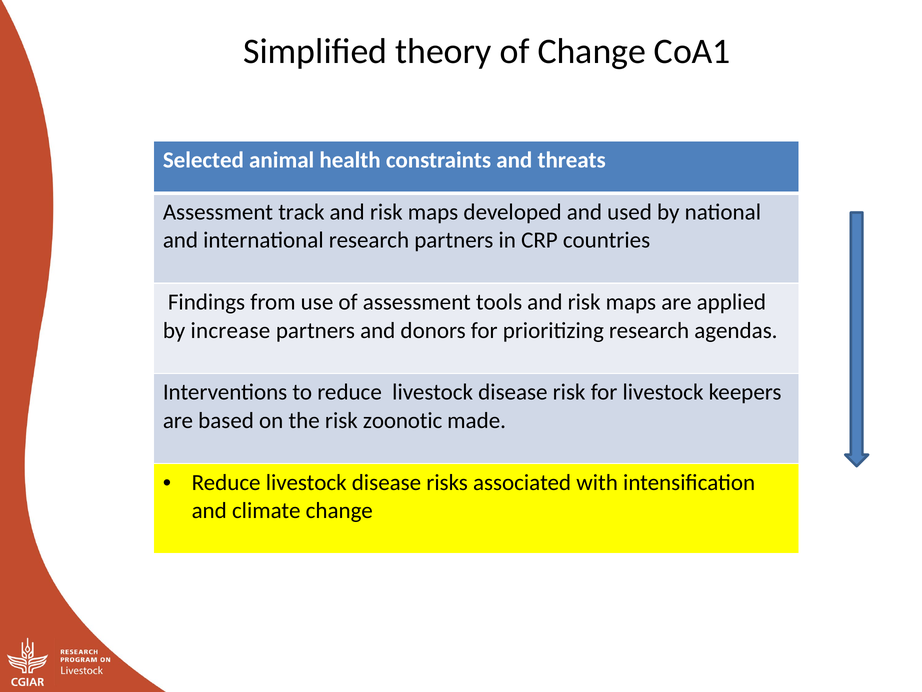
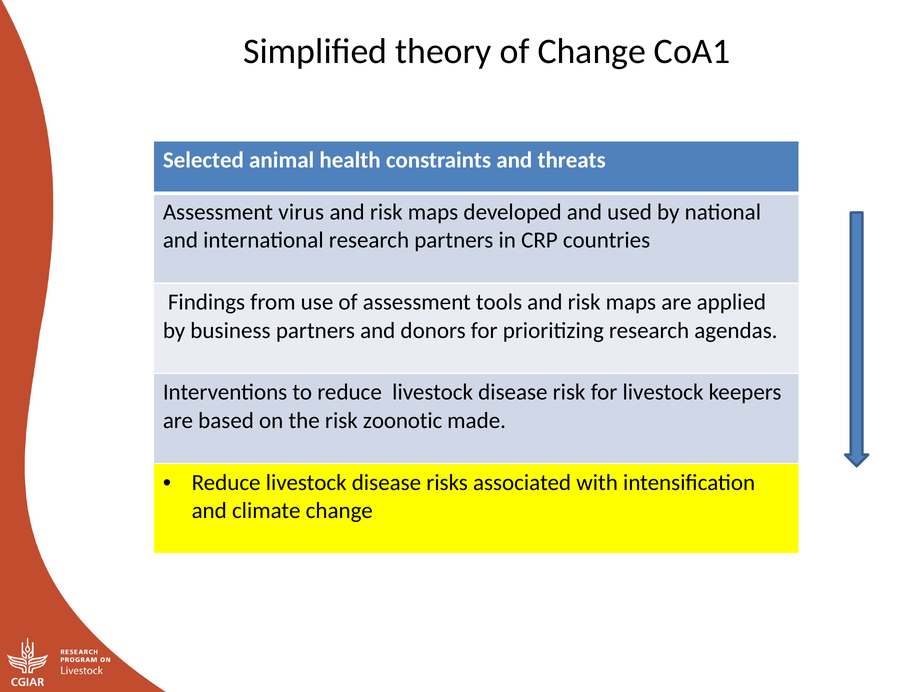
track: track -> virus (301, 212)
increase: increase -> business (230, 330)
